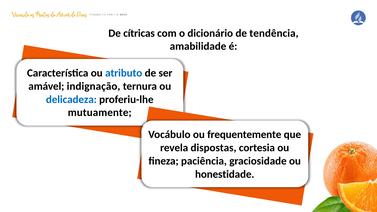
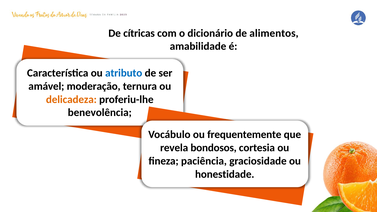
tendência: tendência -> alimentos (274, 33)
indignação: indignação -> moderação (94, 86)
delicadeza colour: blue -> orange (71, 99)
mutuamente: mutuamente -> benevolência (100, 113)
dispostas: dispostas -> bondosos (214, 148)
